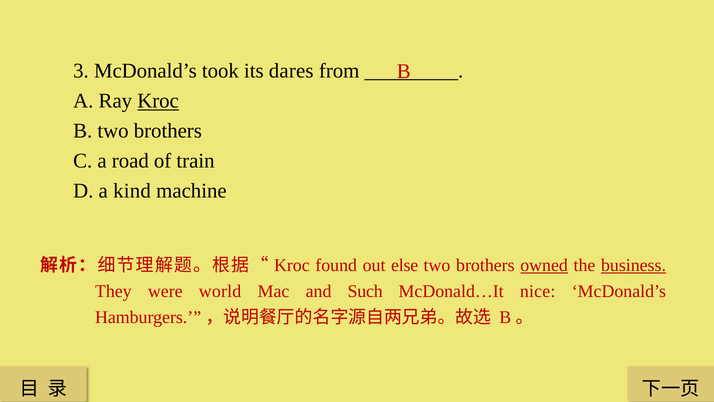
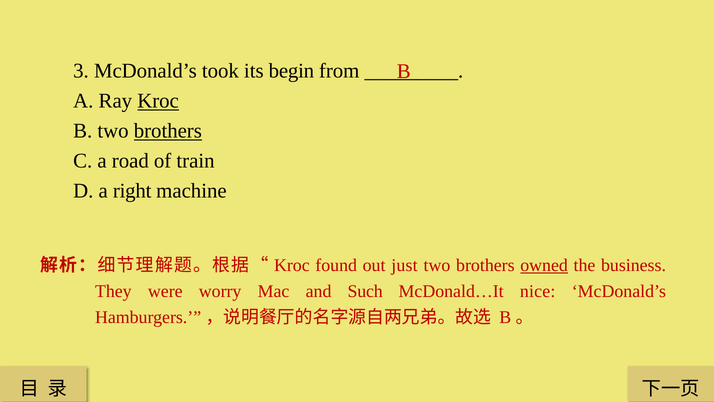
dares: dares -> begin (291, 71)
brothers underline: none -> present (168, 131)
kind: kind -> right (132, 191)
else: else -> just (404, 265)
business underline: present -> none (634, 265)
world: world -> worry (220, 291)
